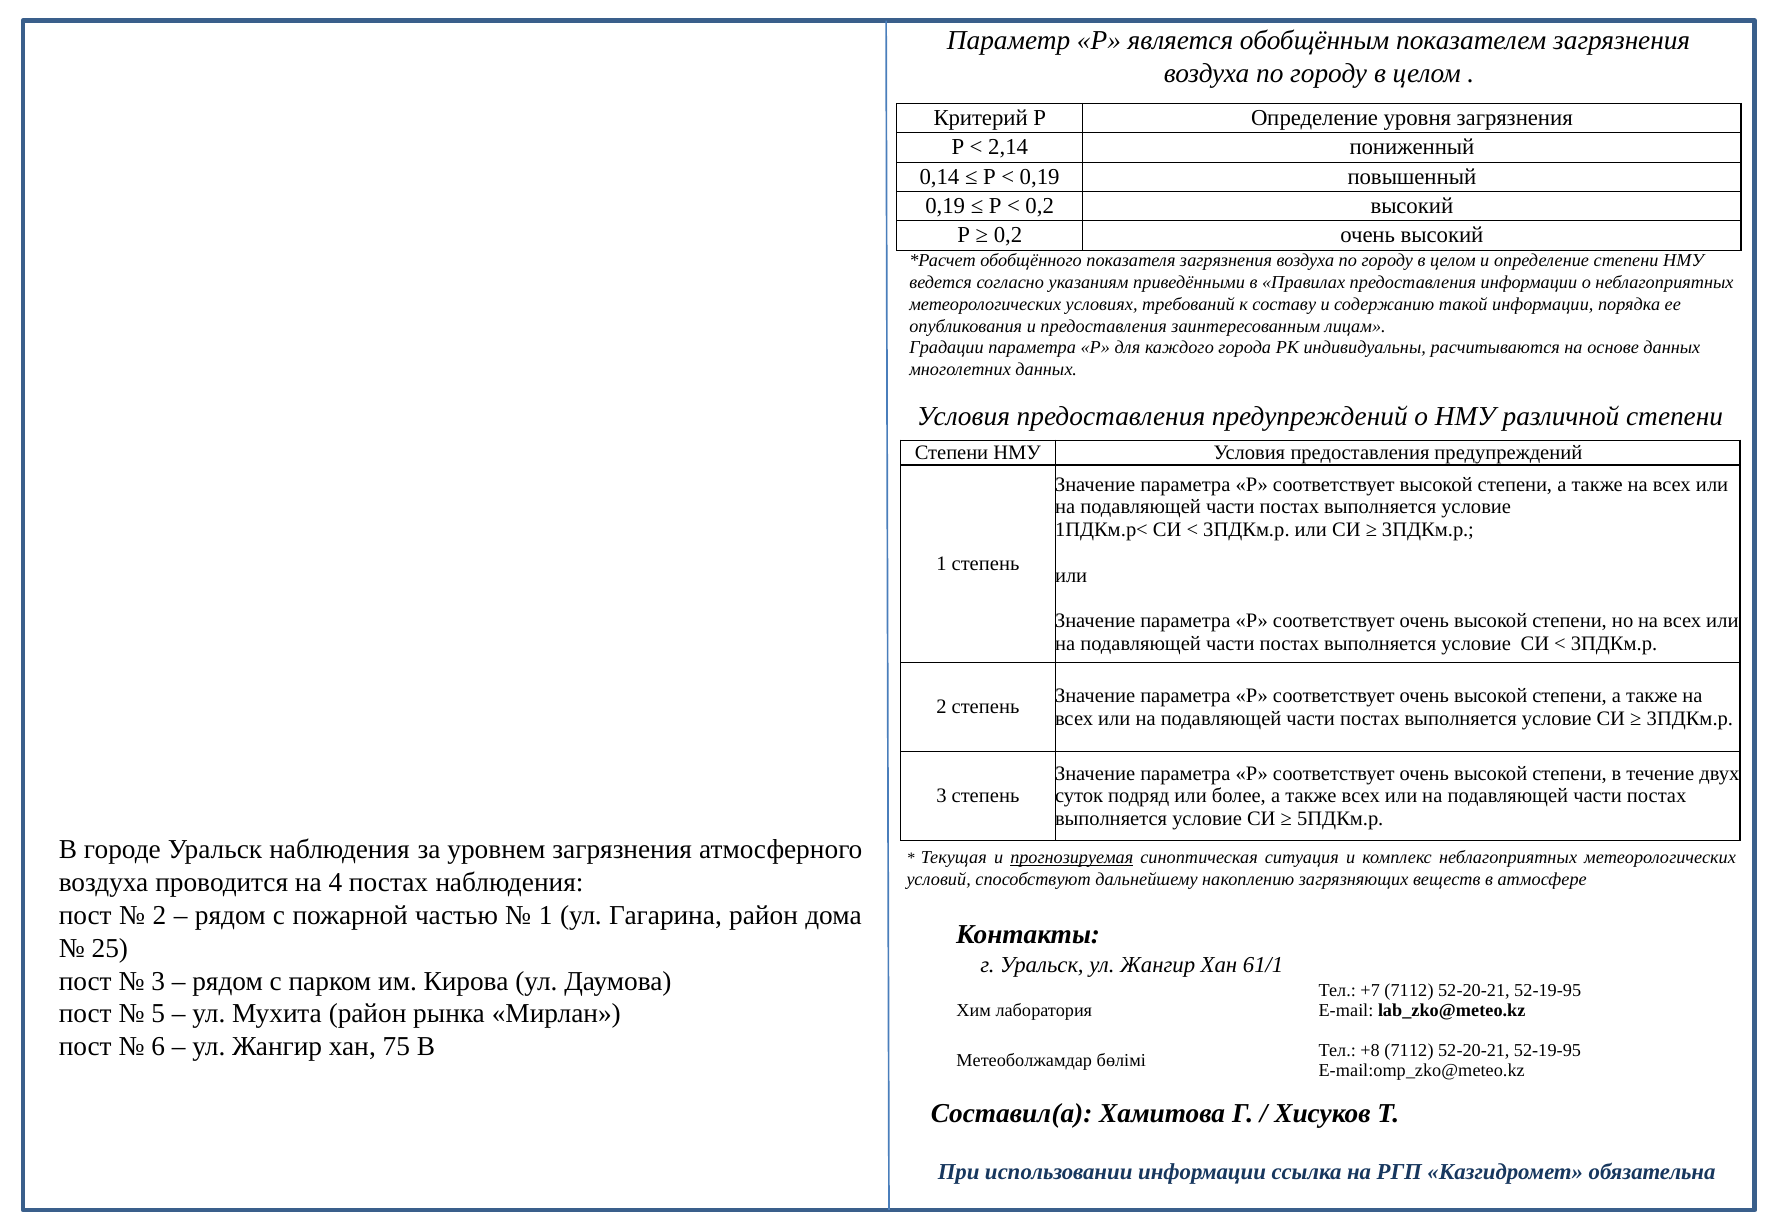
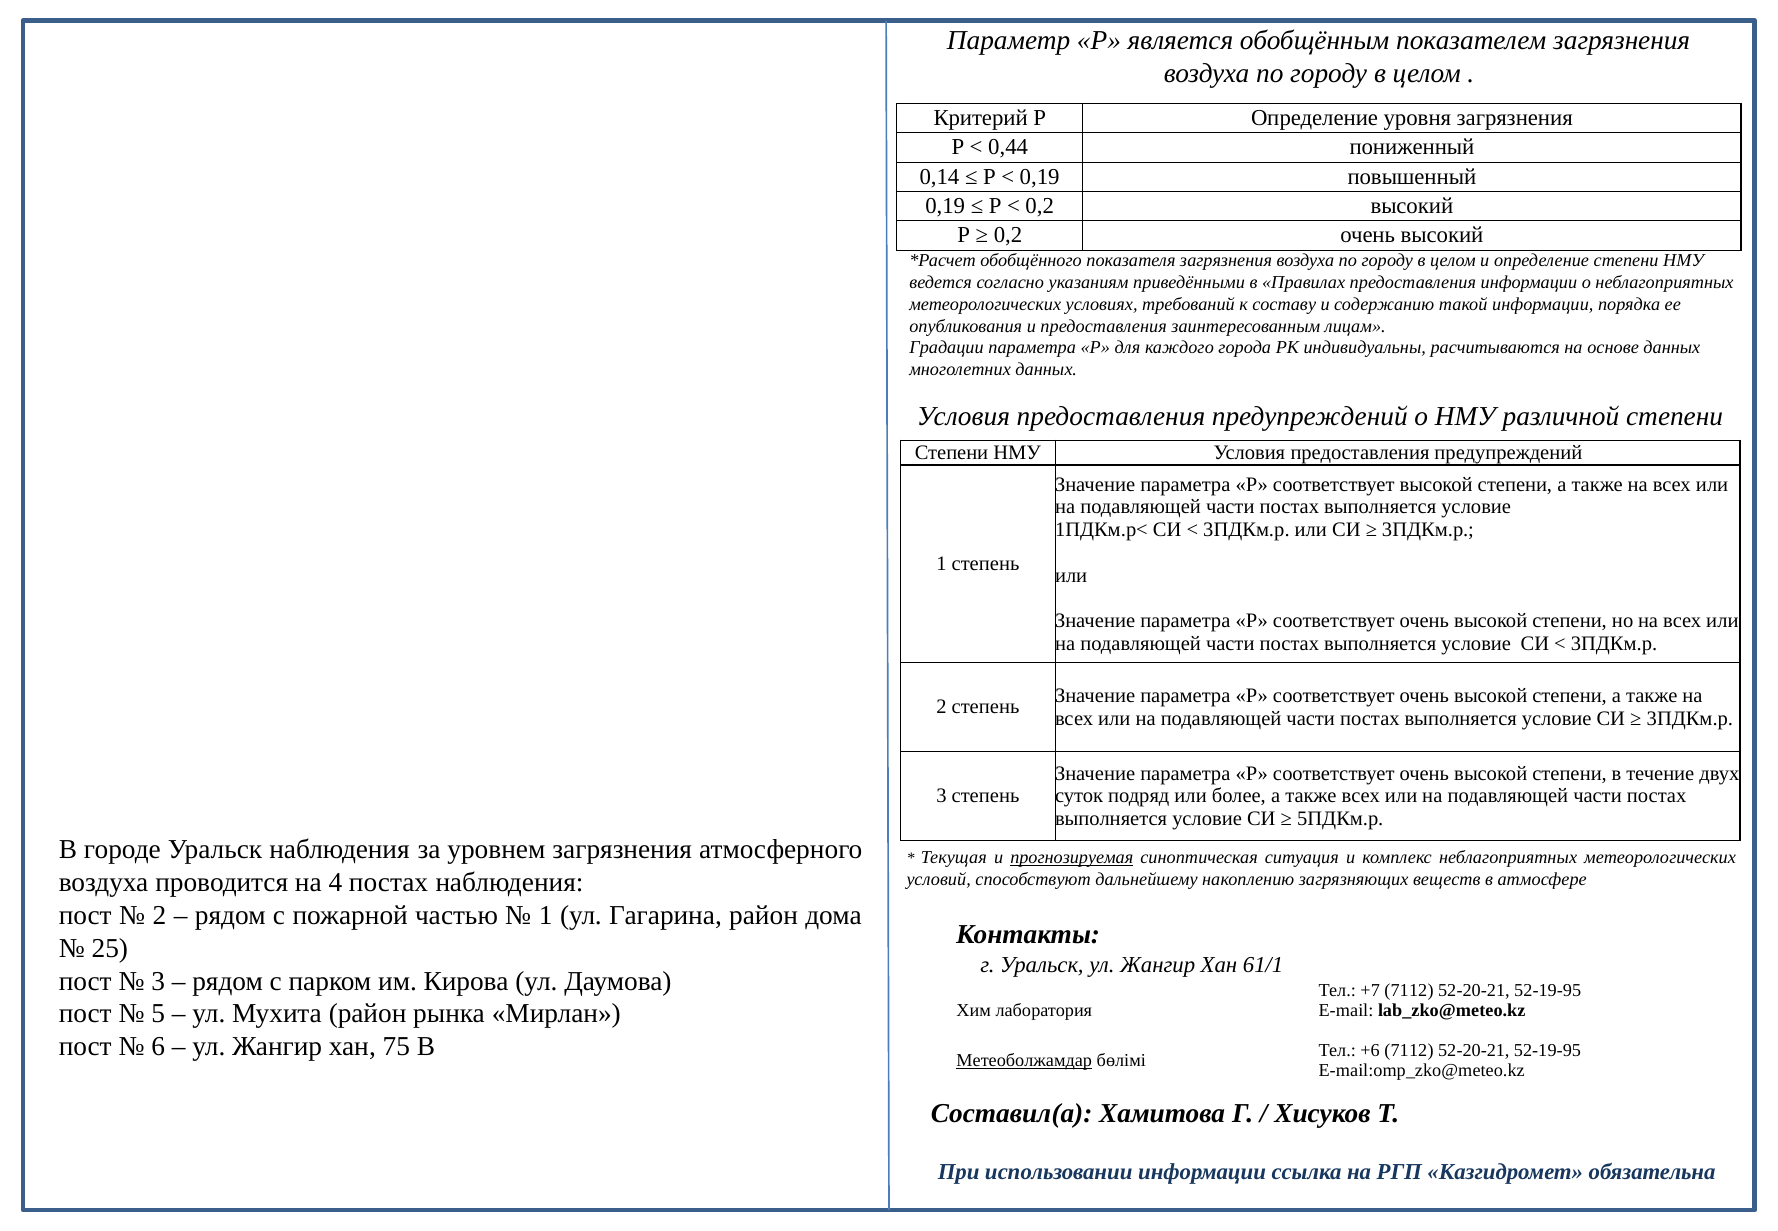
2,14: 2,14 -> 0,44 (1008, 147)
+8: +8 -> +6 (1370, 1050)
Метеоболжамдар underline: none -> present (1024, 1060)
